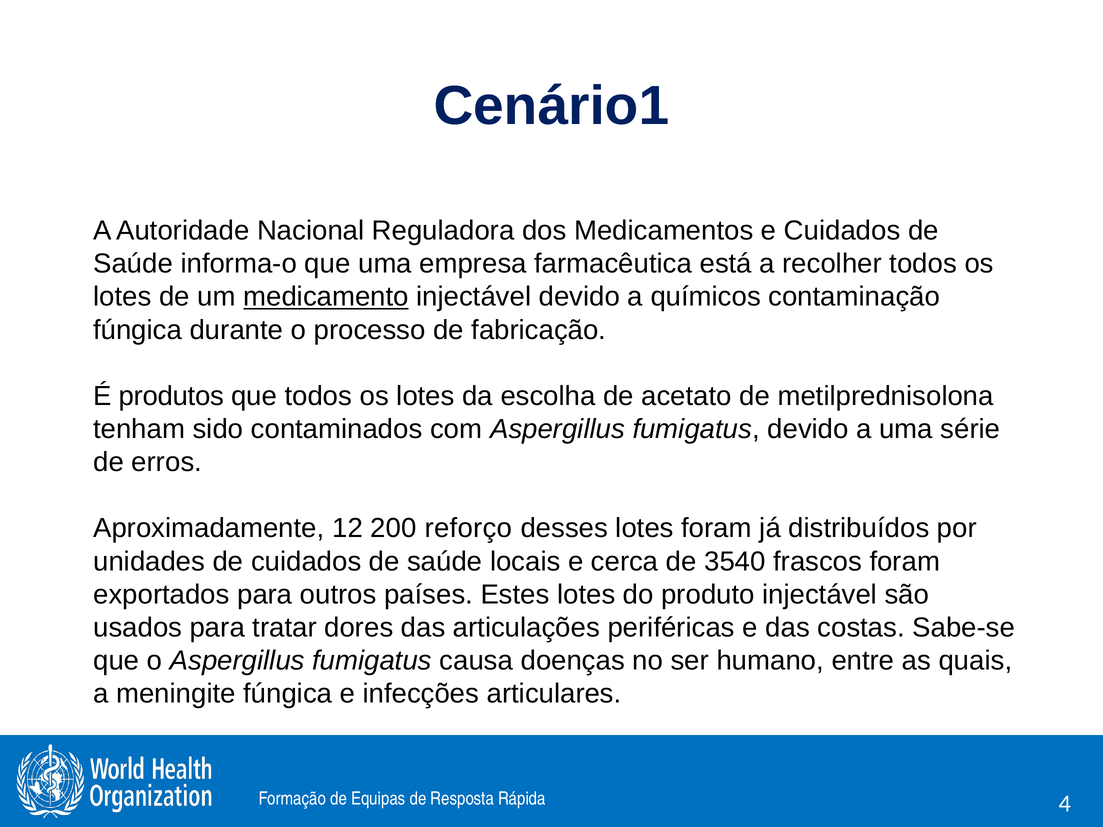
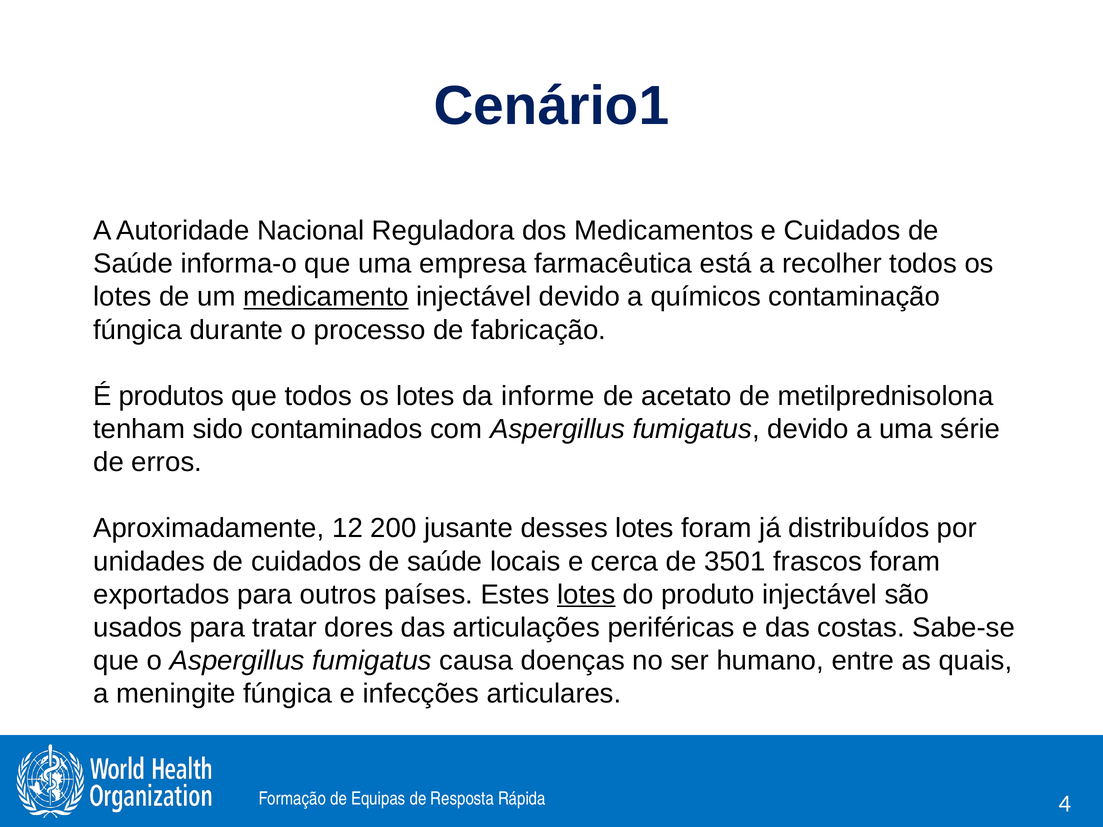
escolha: escolha -> informe (548, 396)
reforço: reforço -> jusante (468, 529)
3540: 3540 -> 3501 (735, 562)
lotes underline: none -> present (586, 595)
